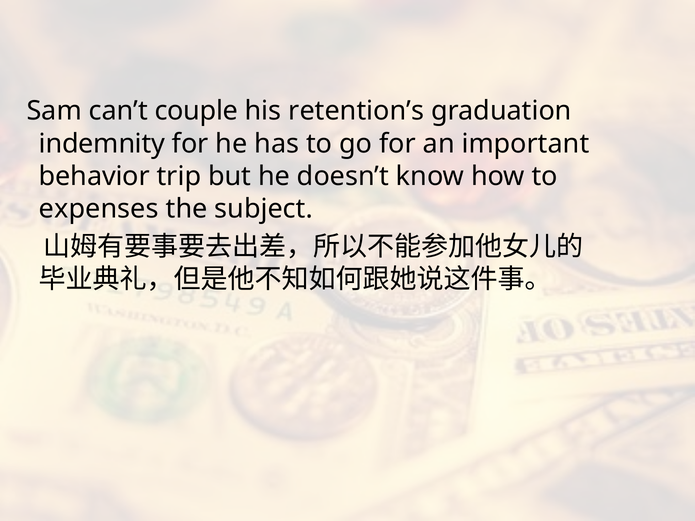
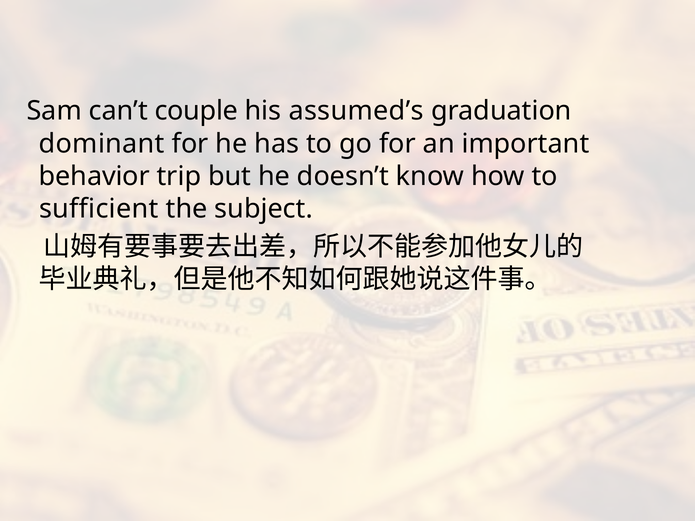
retention’s: retention’s -> assumed’s (356, 111)
indemnity: indemnity -> dominant (102, 144)
expenses: expenses -> sufficient (99, 209)
